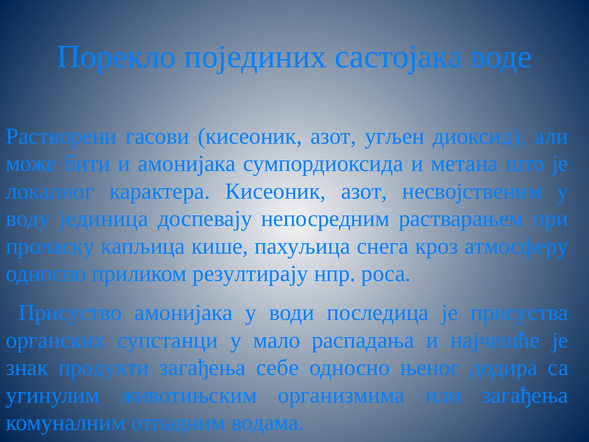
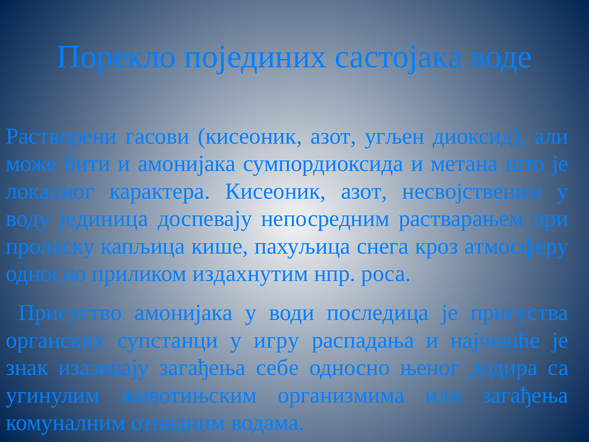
резултирају: резултирају -> издахнутим (250, 274)
мало: мало -> игру (277, 340)
продукти: продукти -> изазивају (104, 367)
